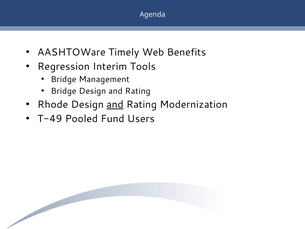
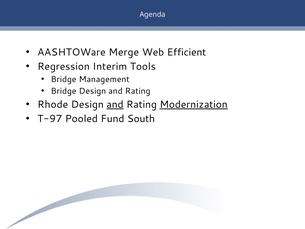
Timely: Timely -> Merge (124, 52)
Benefits: Benefits -> Efficient (186, 52)
Modernization underline: none -> present (194, 104)
T-49: T-49 -> T-97 (50, 119)
Users: Users -> South (141, 119)
